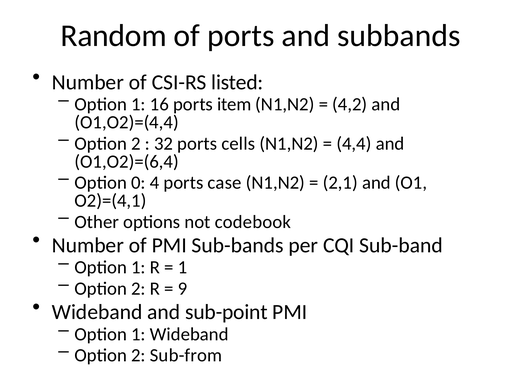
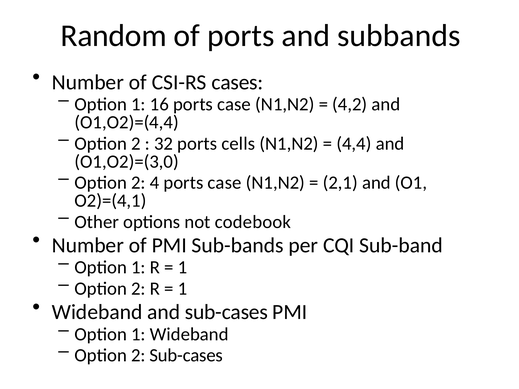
listed: listed -> cases (237, 82)
16 ports item: item -> case (234, 104)
O1,O2)=(6,4: O1,O2)=(6,4 -> O1,O2)=(3,0 (127, 162)
0: 0 -> 2 (138, 183)
9: 9 -> 1 (183, 289)
and sub-point: sub-point -> sub-cases (226, 312)
2 Sub-from: Sub-from -> Sub-cases (186, 356)
